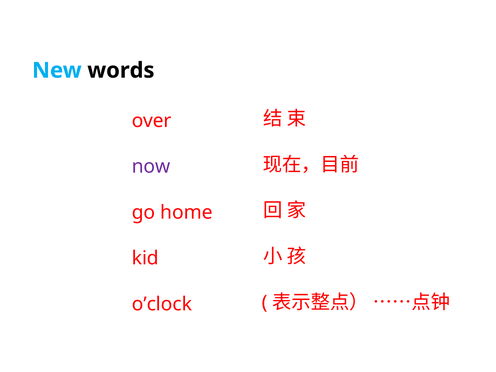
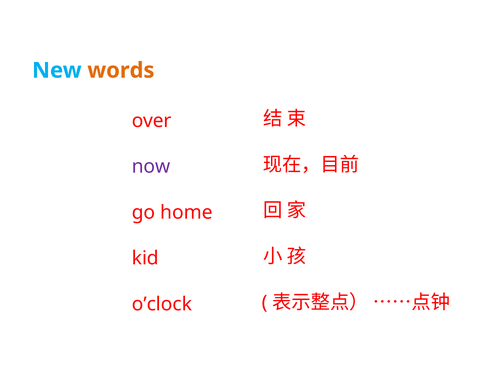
words colour: black -> orange (121, 70)
